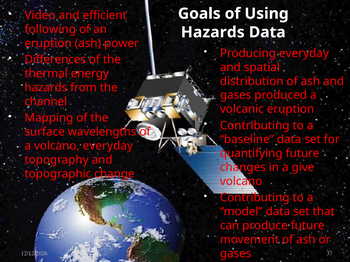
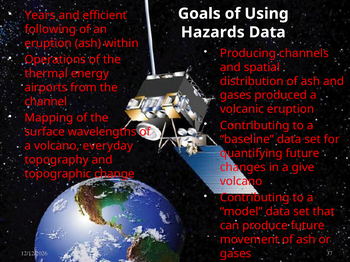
Video: Video -> Years (40, 15)
power: power -> within (121, 43)
Producing everyday: everyday -> channels (304, 53)
Differences: Differences -> Operations (55, 60)
hazards: hazards -> airports (46, 88)
